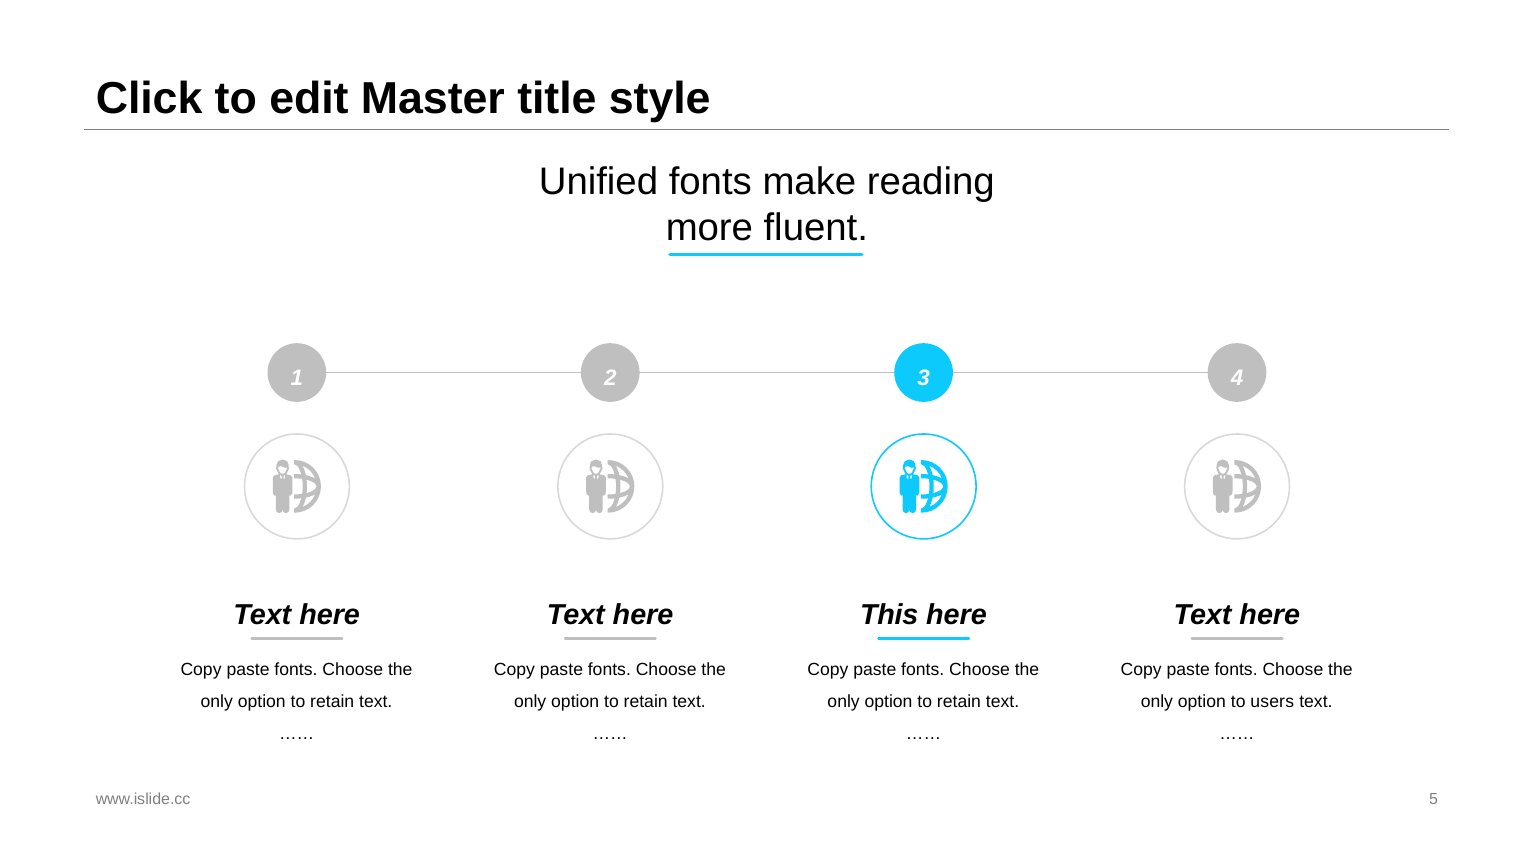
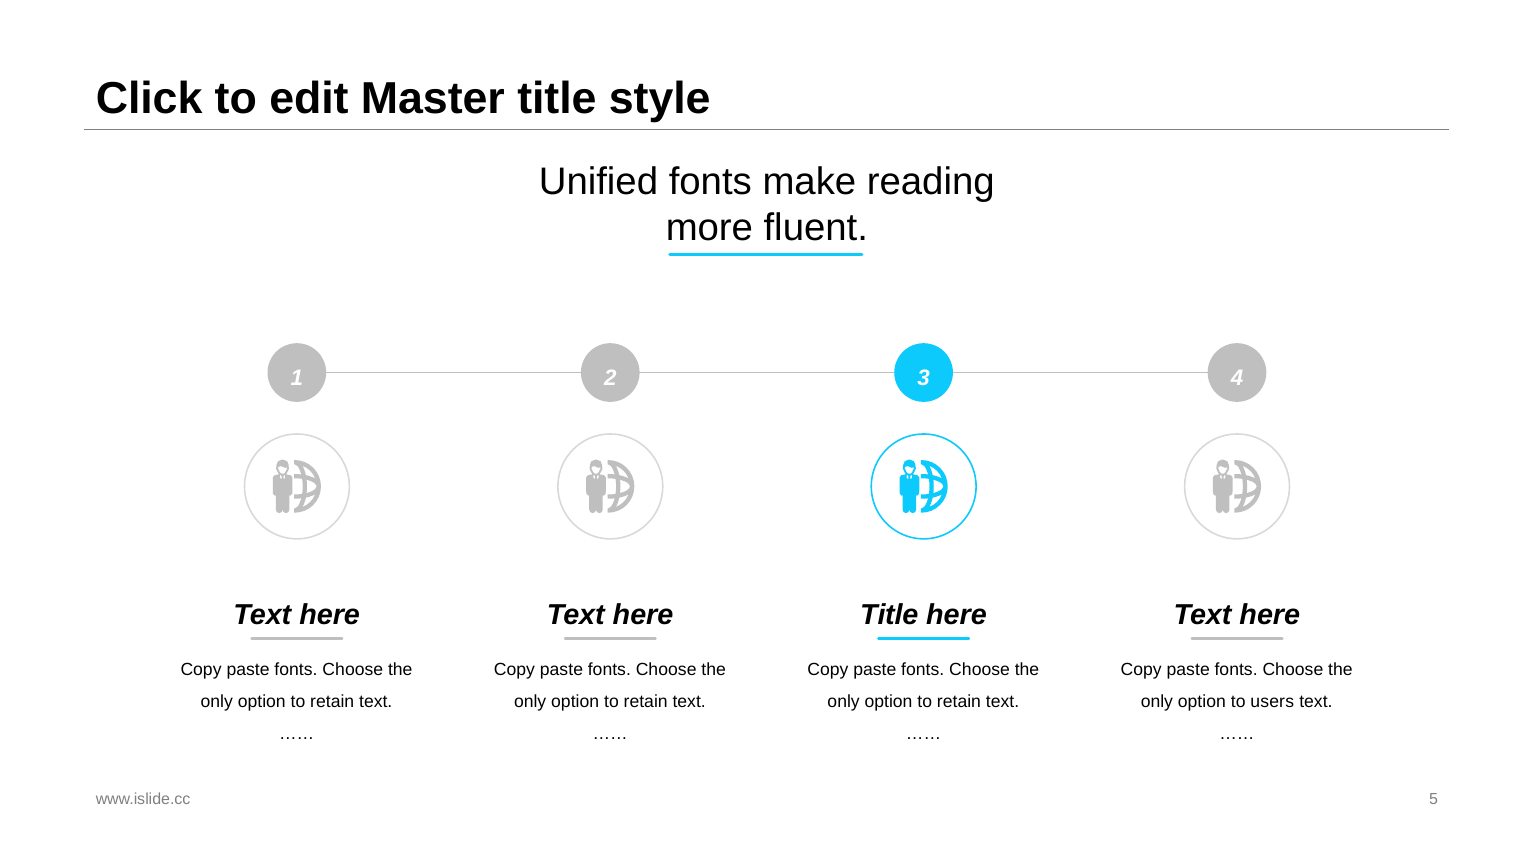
This: This -> Title (889, 615)
